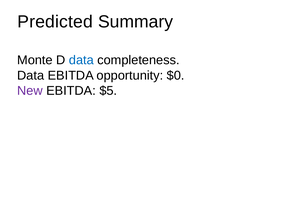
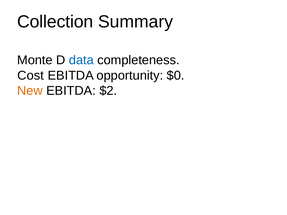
Predicted: Predicted -> Collection (55, 22)
Data: Data -> Cost (31, 75)
New colour: purple -> orange (30, 91)
$5: $5 -> $2 (108, 91)
